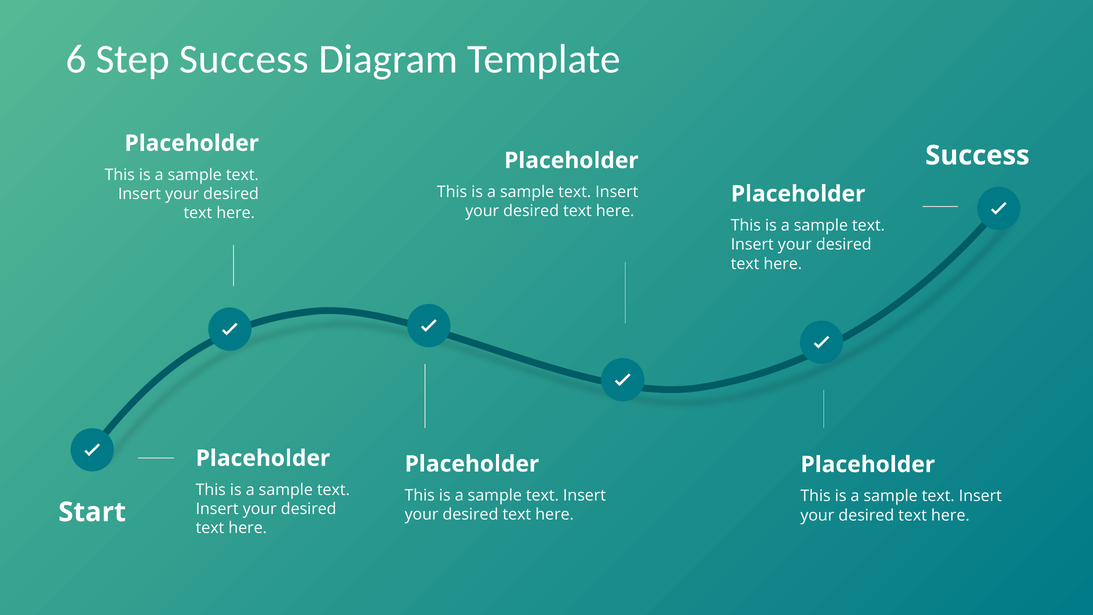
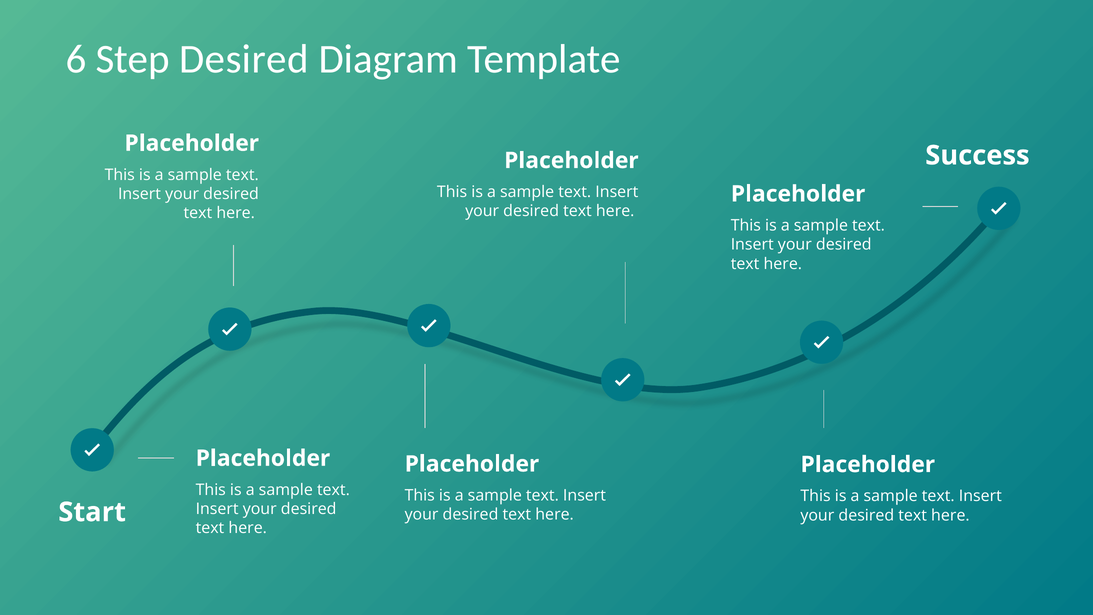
Step Success: Success -> Desired (244, 59)
